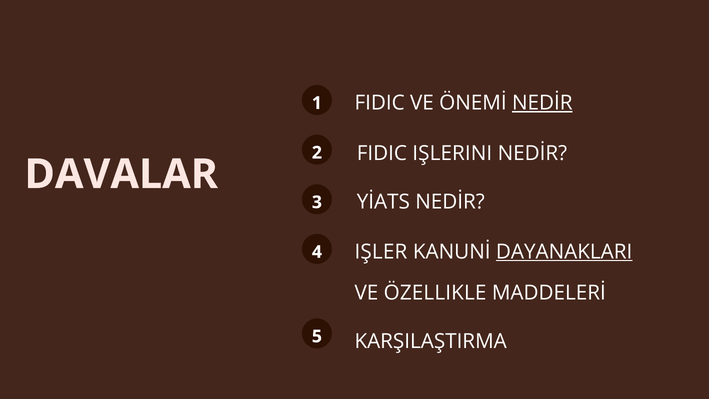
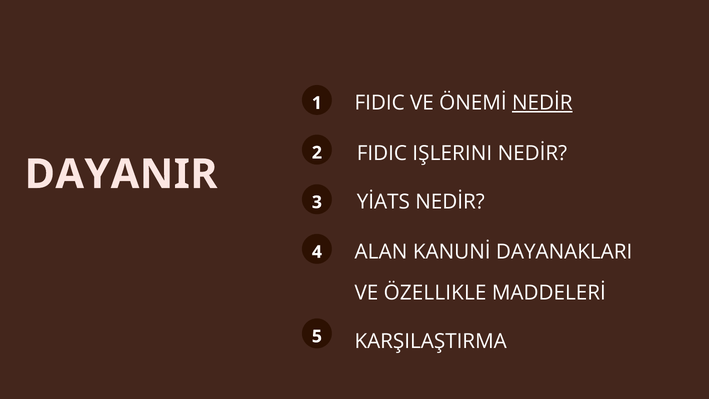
DAVALAR: DAVALAR -> DAYANIR (121, 174)
IŞLER: IŞLER -> ALAN (381, 252)
DAYANAKLARI underline: present -> none (564, 252)
